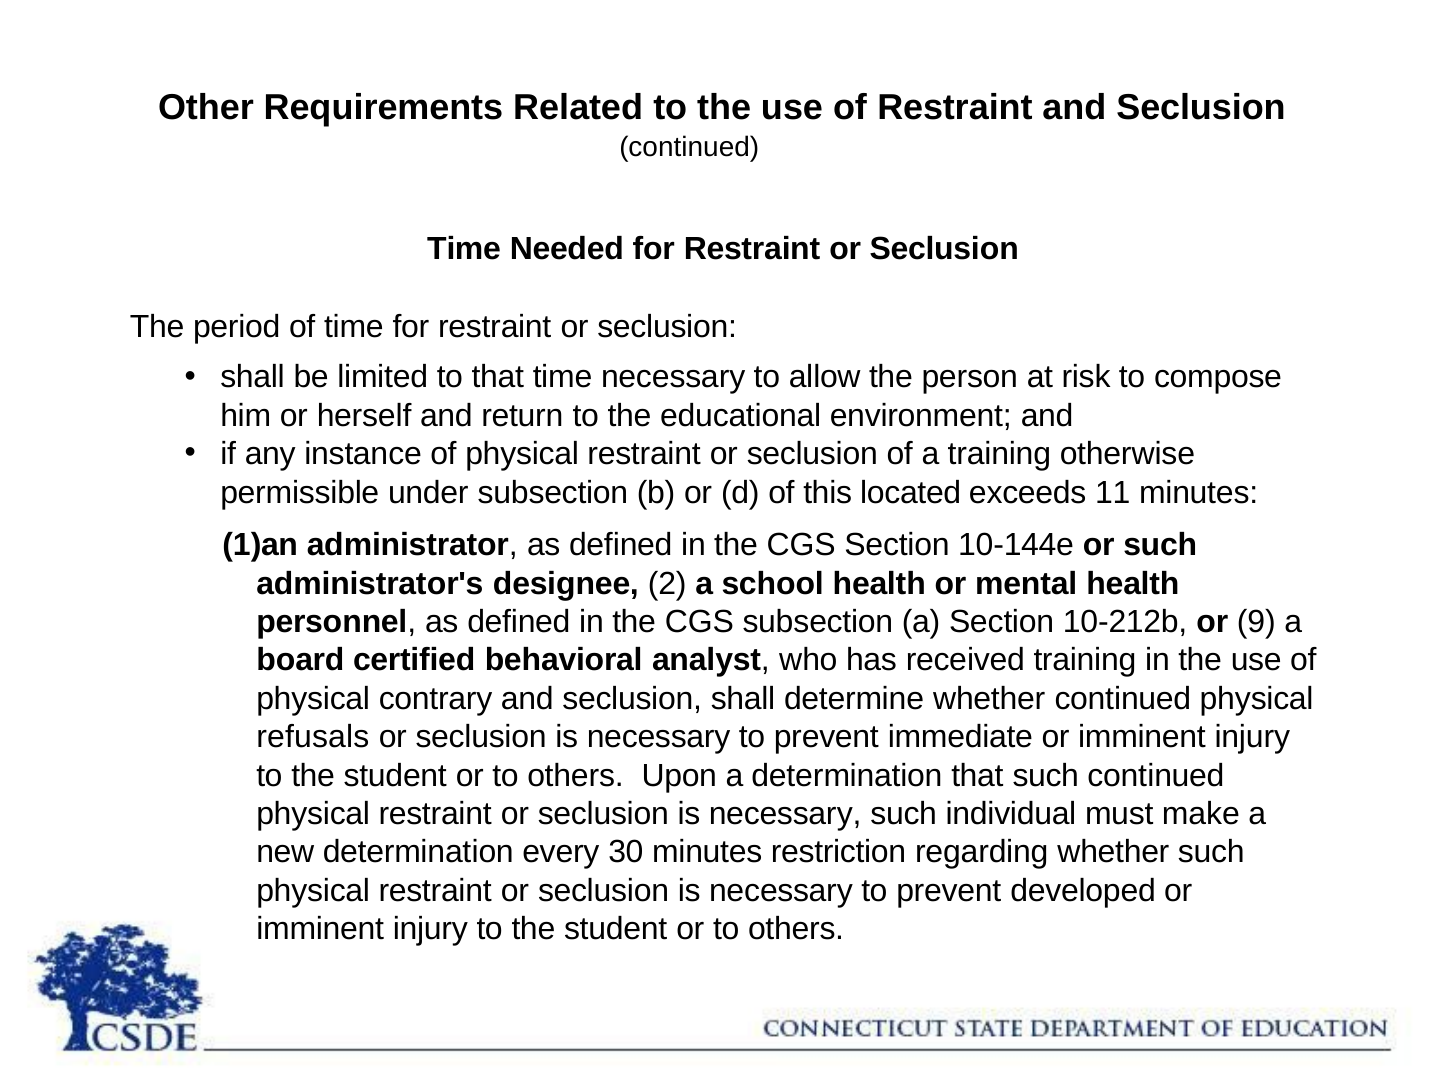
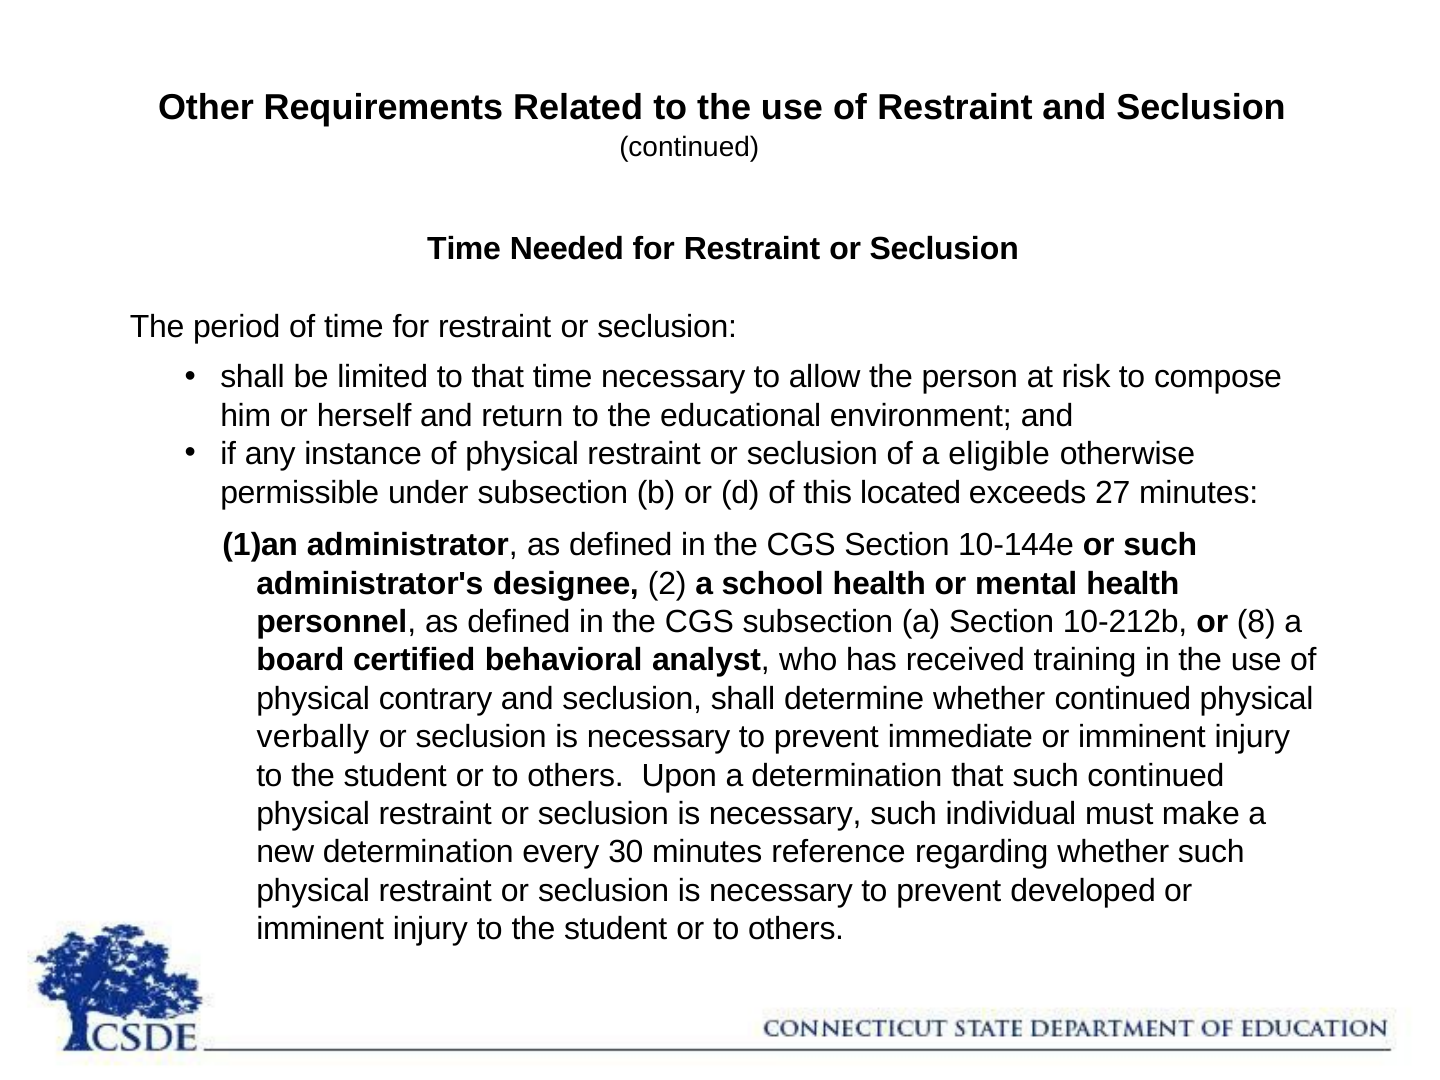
a training: training -> eligible (999, 454)
11: 11 -> 27 (1113, 492)
9: 9 -> 8 (1256, 622)
refusals: refusals -> verbally (313, 737)
restriction: restriction -> reference (838, 852)
